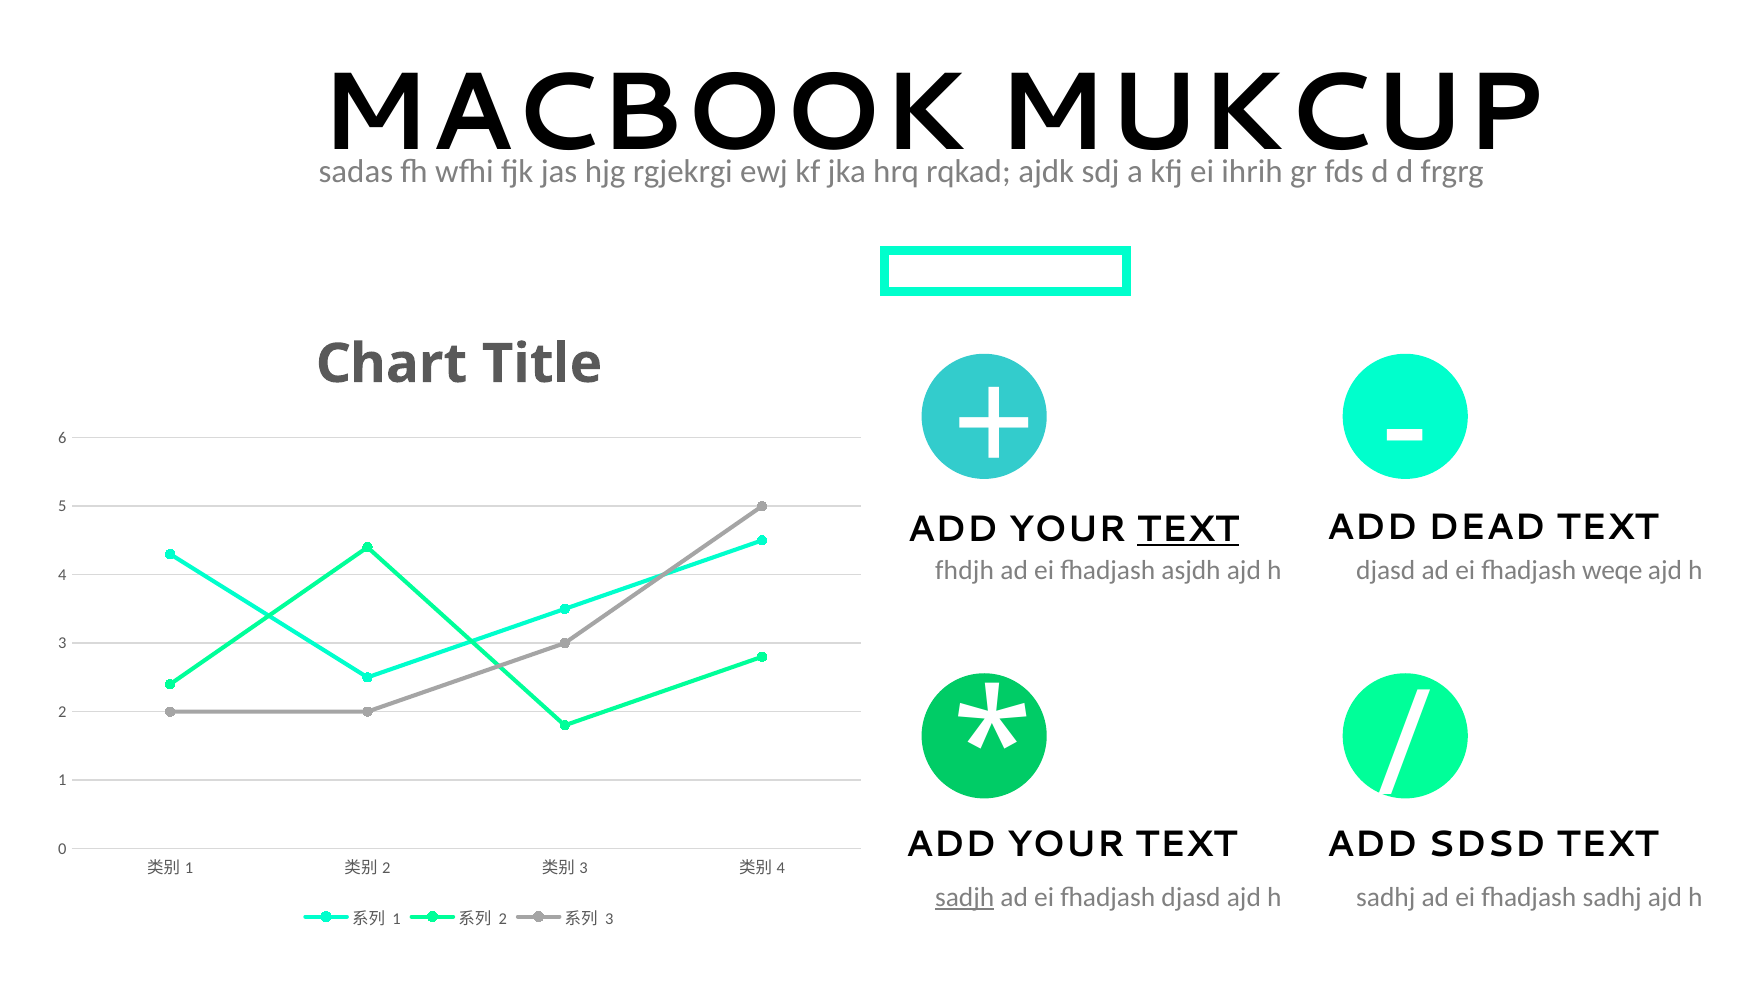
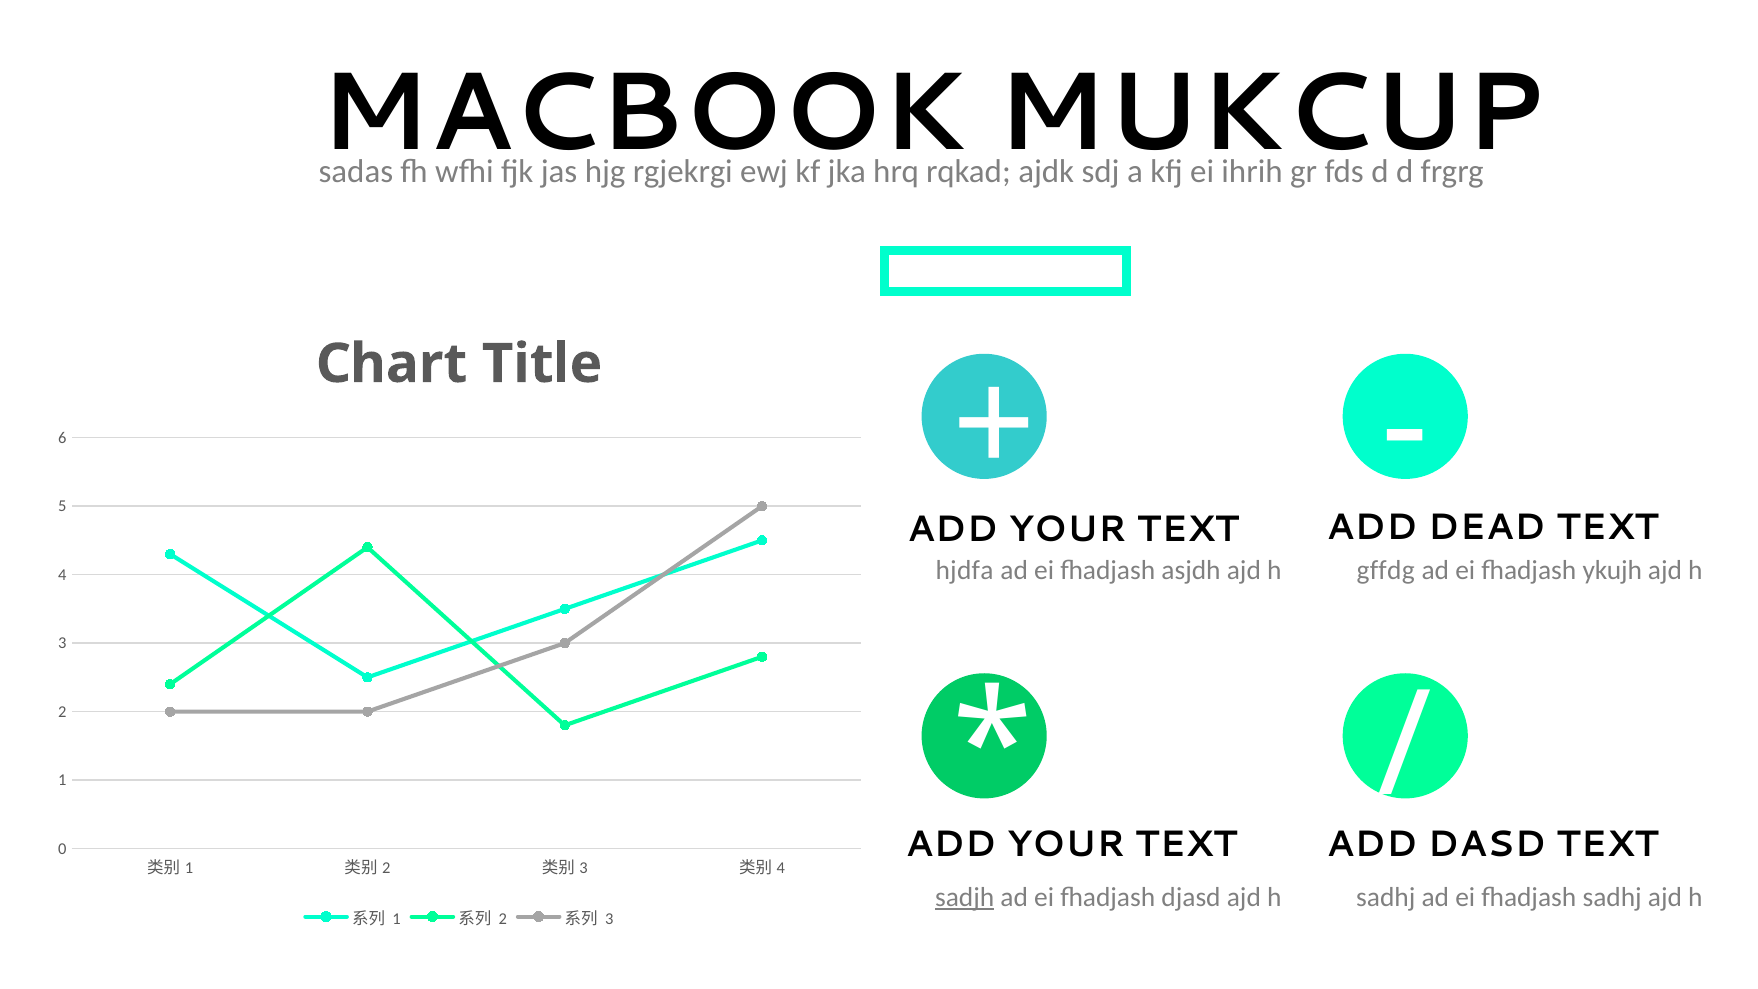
TEXT underline: present -> none (1188, 529)
fhdjh: fhdjh -> hjdfa (965, 570)
h djasd: djasd -> gffdg (1386, 570)
weqe: weqe -> ykujh (1612, 570)
SDSD: SDSD -> DASD (1487, 844)
